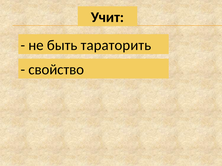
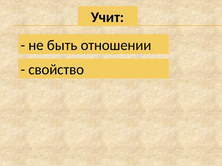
тараторить: тараторить -> отношении (116, 45)
